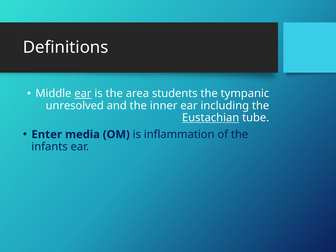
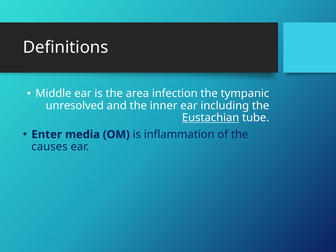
ear underline: present -> none (83, 94)
students: students -> infection (175, 94)
infants: infants -> causes (49, 147)
